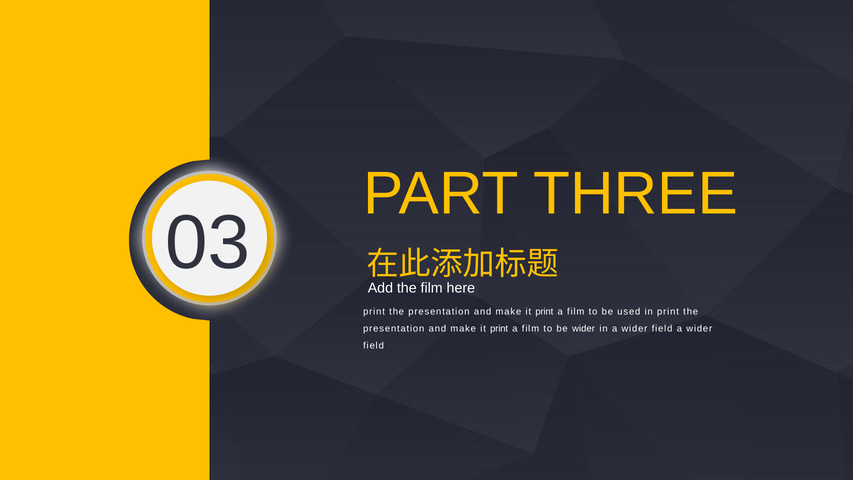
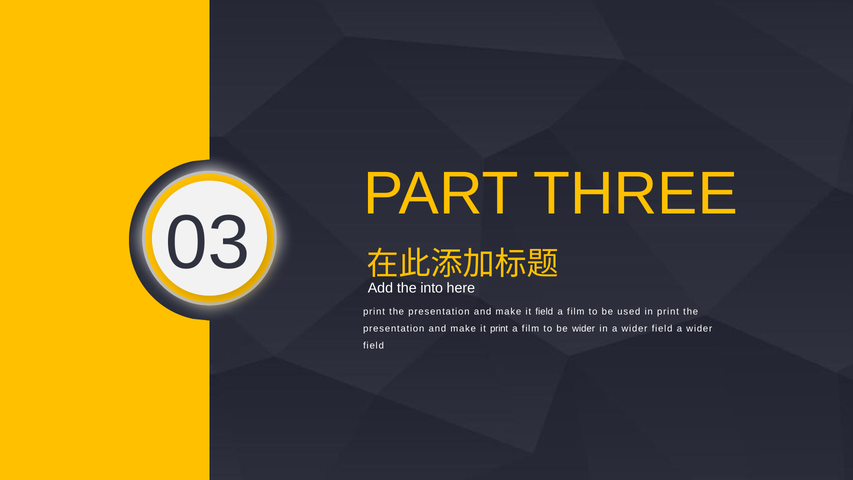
the film: film -> into (432, 288)
print: print -> field (544, 312)
